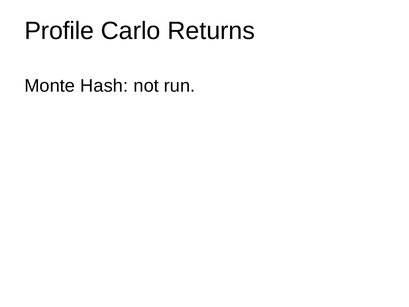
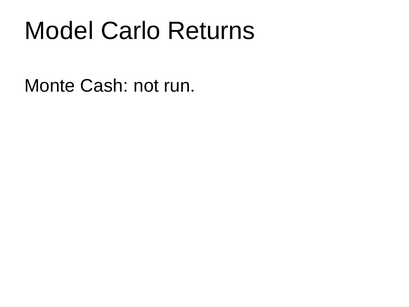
Profile: Profile -> Model (59, 31)
Hash: Hash -> Cash (104, 86)
